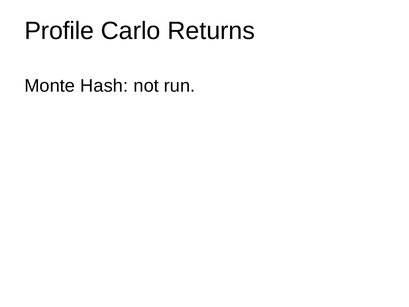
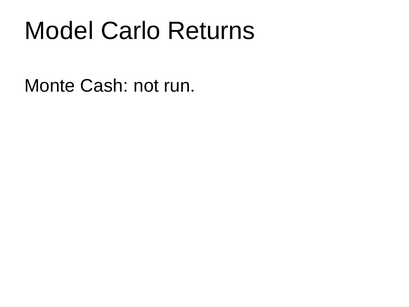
Profile: Profile -> Model (59, 31)
Hash: Hash -> Cash (104, 86)
